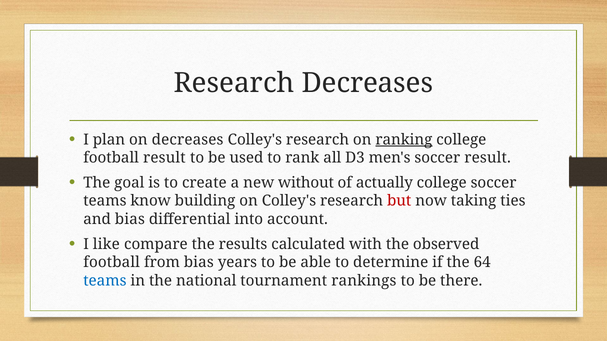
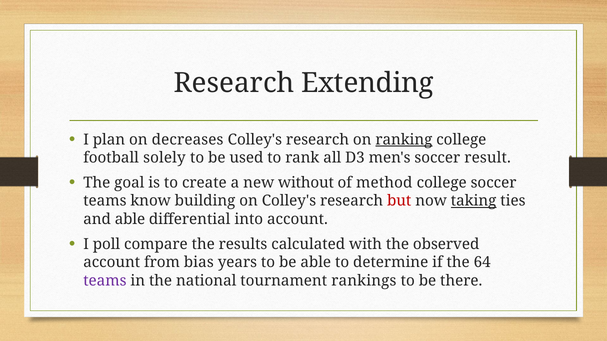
Research Decreases: Decreases -> Extending (367, 83)
football result: result -> solely (164, 158)
actually: actually -> method (384, 183)
taking underline: none -> present (474, 201)
and bias: bias -> able (130, 219)
like: like -> poll (106, 244)
football: football -> account (112, 263)
teams colour: blue -> purple (105, 281)
